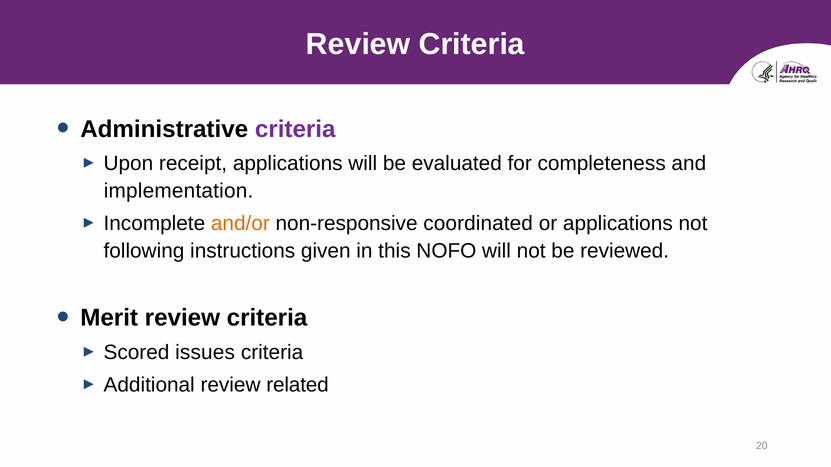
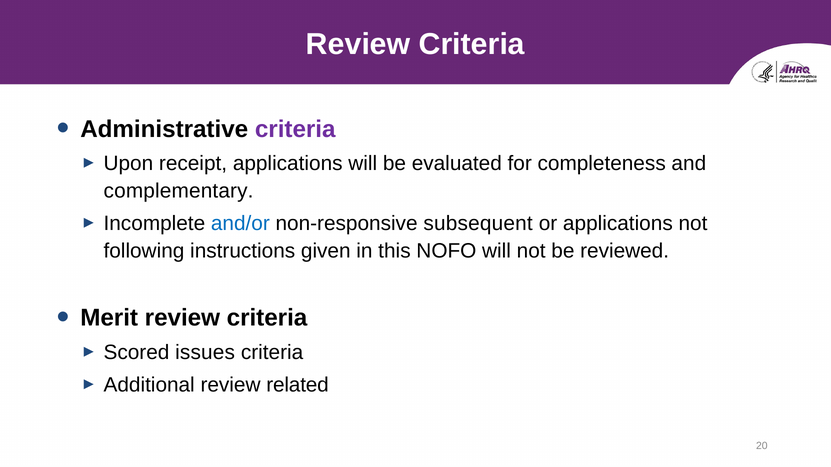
implementation: implementation -> complementary (179, 191)
and/or colour: orange -> blue (240, 224)
coordinated: coordinated -> subsequent (478, 224)
